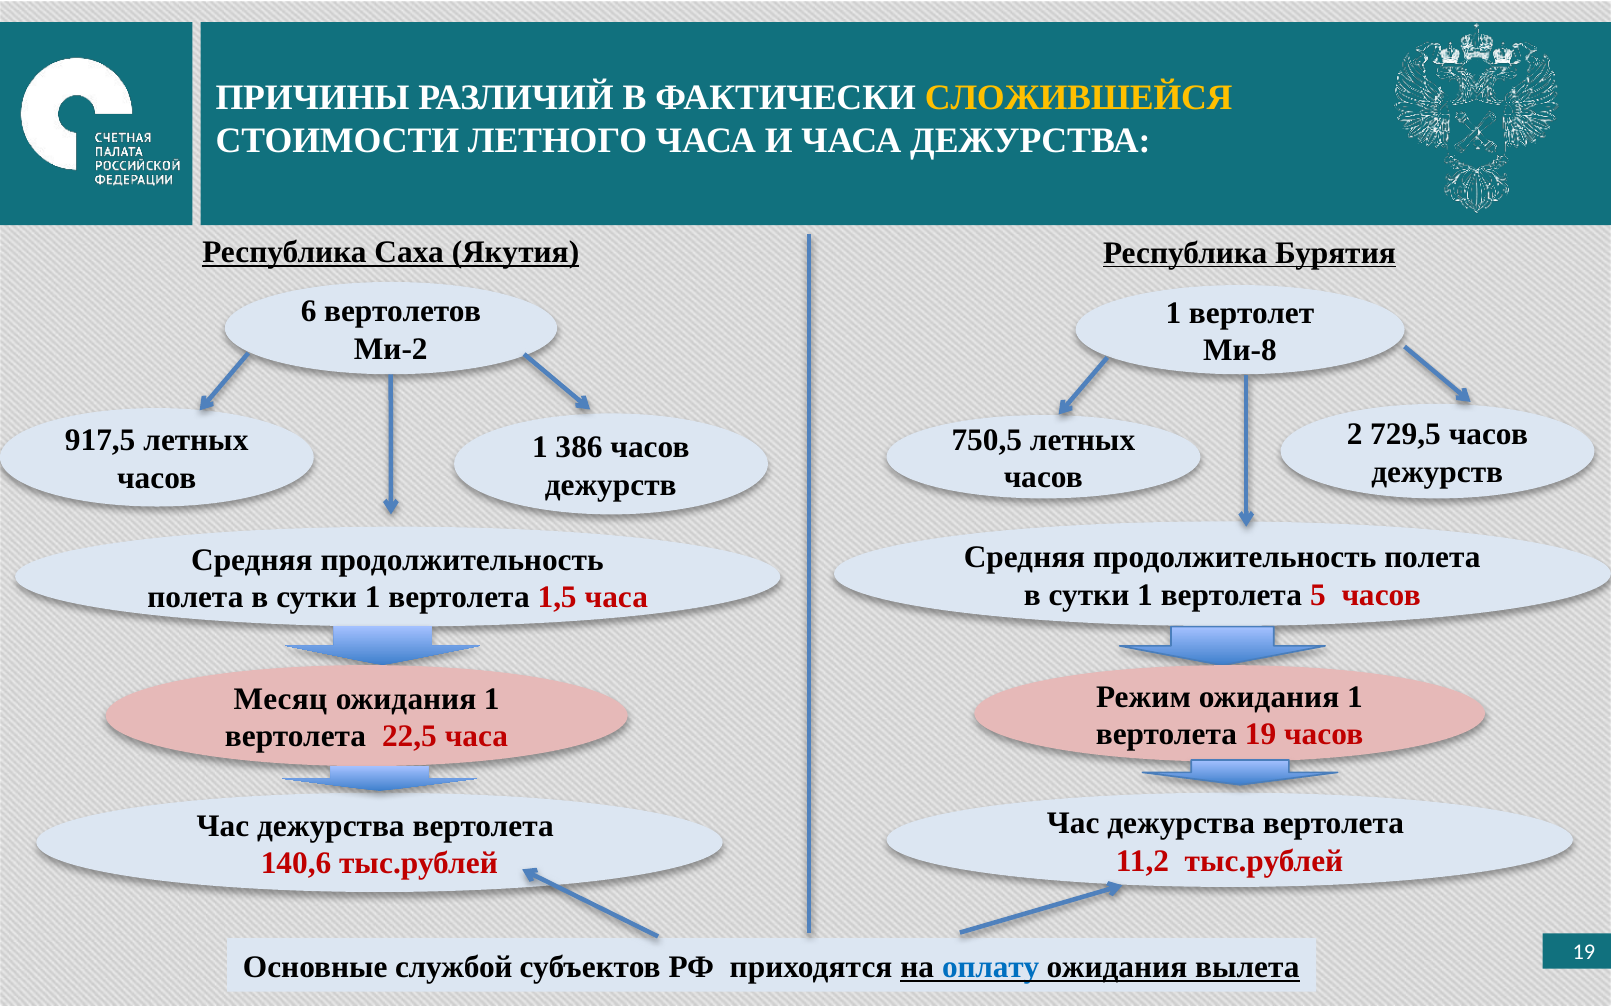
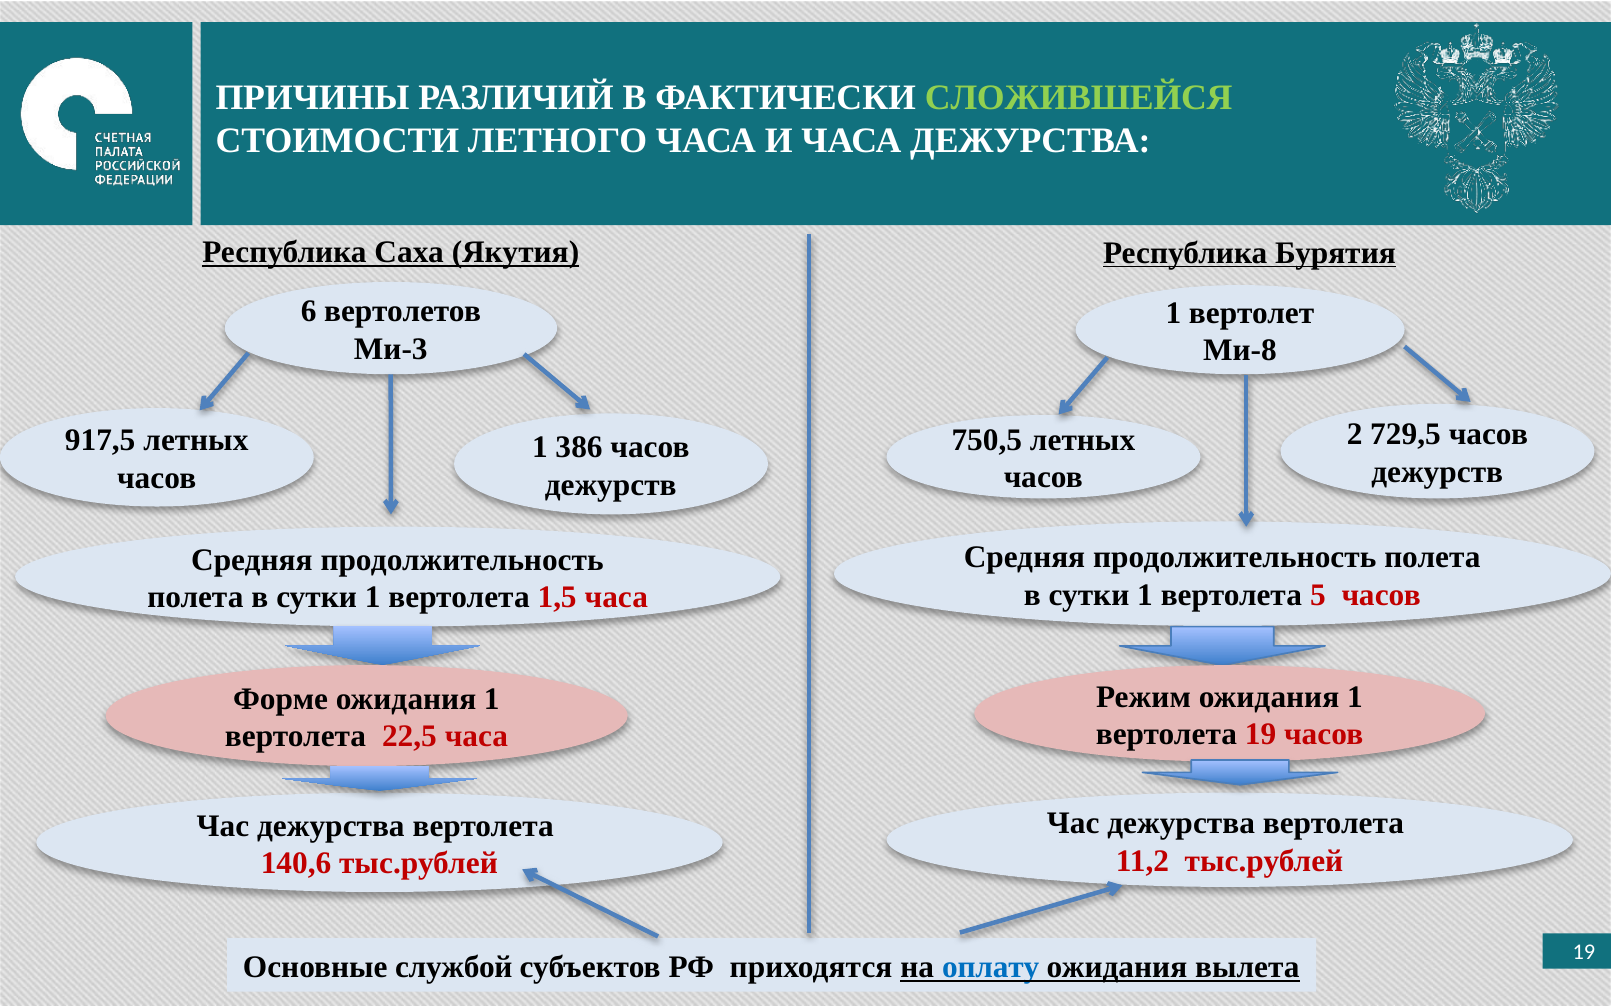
СЛОЖИВШЕЙСЯ colour: yellow -> light green (1079, 98)
Ми-2: Ми-2 -> Ми-3 (391, 349)
Месяц: Месяц -> Форме (281, 699)
